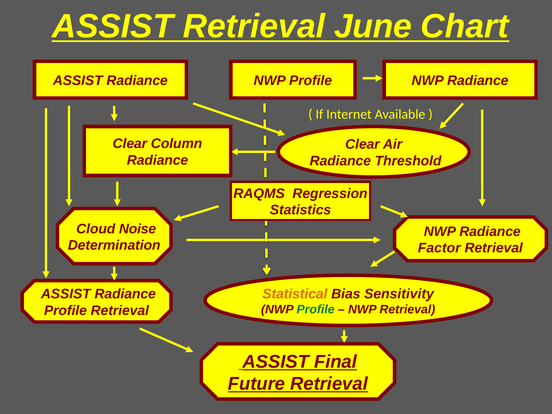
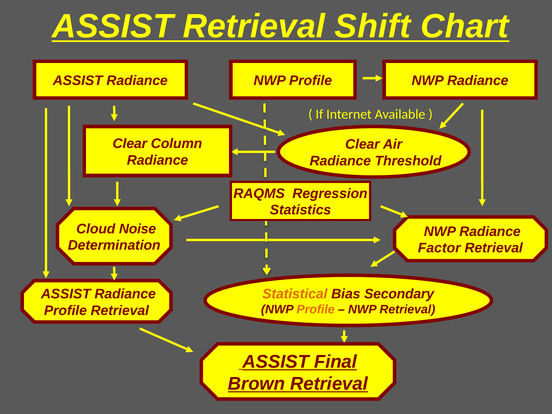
June: June -> Shift (373, 27)
Sensitivity: Sensitivity -> Secondary (399, 294)
Profile colour: green -> orange (316, 309)
Future: Future -> Brown (257, 384)
